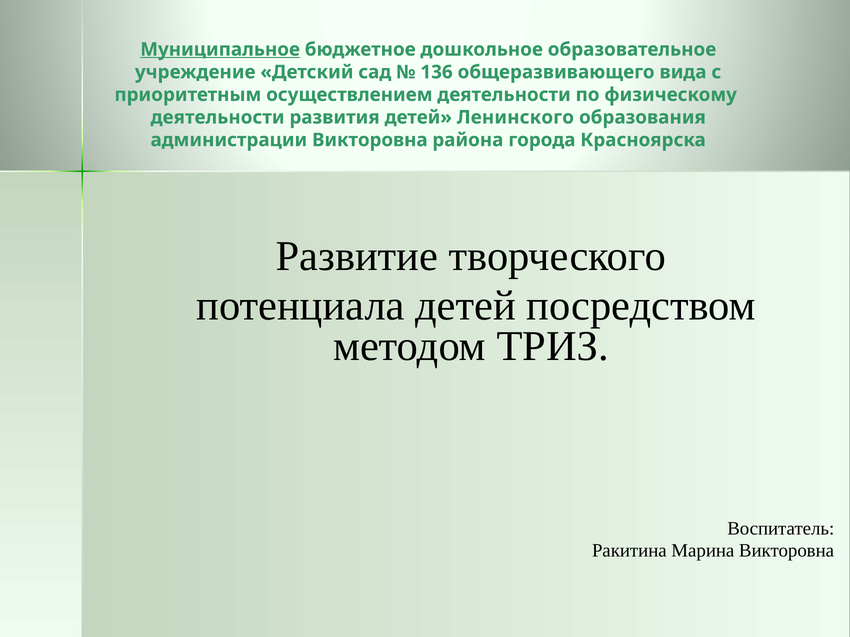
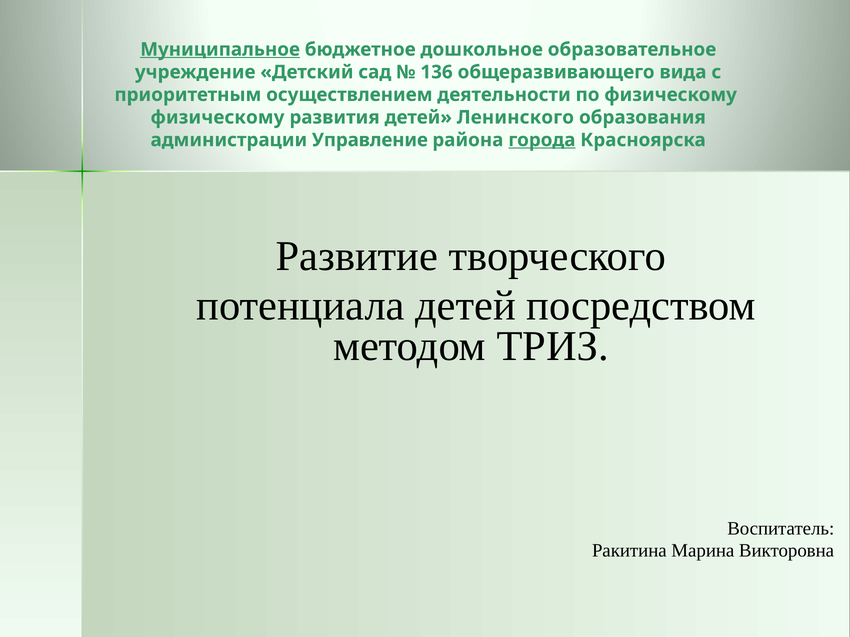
деятельности: деятельности -> физическому (218, 117)
администрации Викторовна: Викторовна -> Управление (370, 140)
города underline: none -> present (542, 140)
